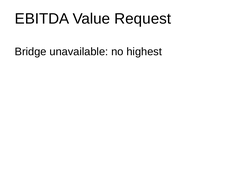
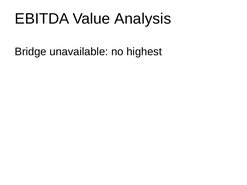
Request: Request -> Analysis (143, 19)
